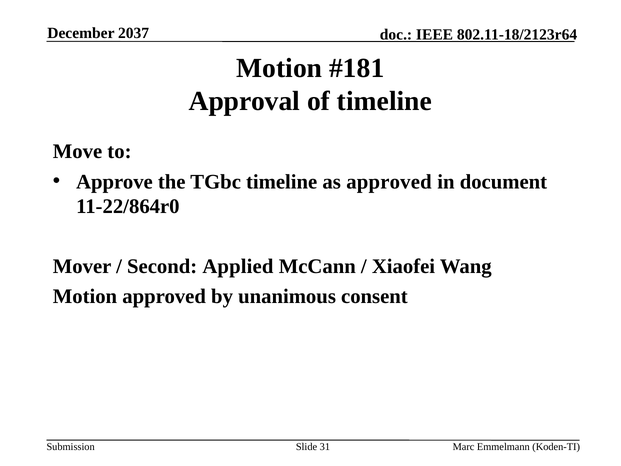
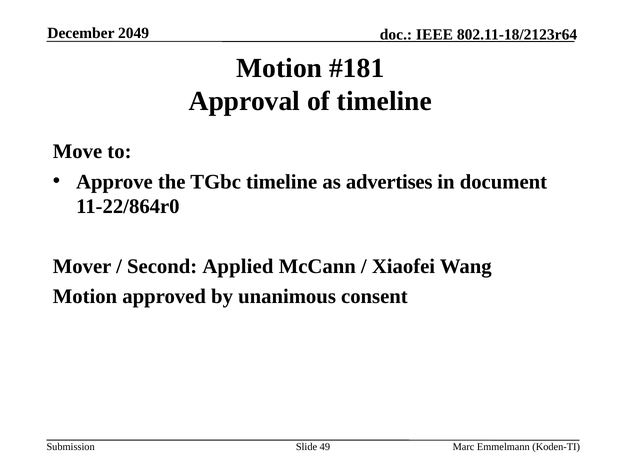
2037: 2037 -> 2049 (134, 33)
as approved: approved -> advertises (389, 182)
31: 31 -> 49 (325, 447)
